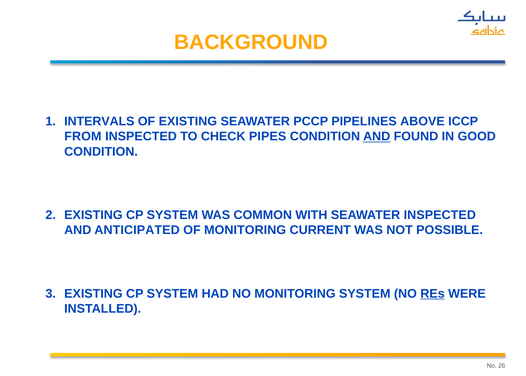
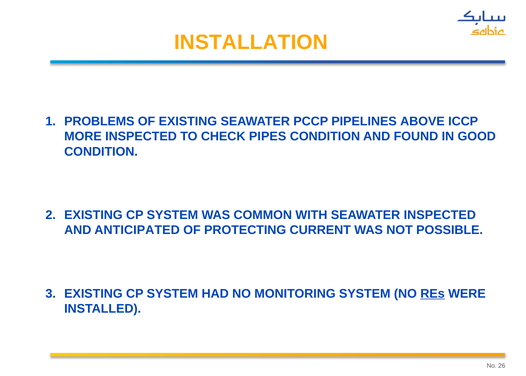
BACKGROUND: BACKGROUND -> INSTALLATION (251, 42)
INTERVALS: INTERVALS -> PROBLEMS (99, 121)
FROM: FROM -> MORE (83, 136)
AND underline: present -> none (377, 136)
OF MONITORING: MONITORING -> PROTECTING (245, 230)
